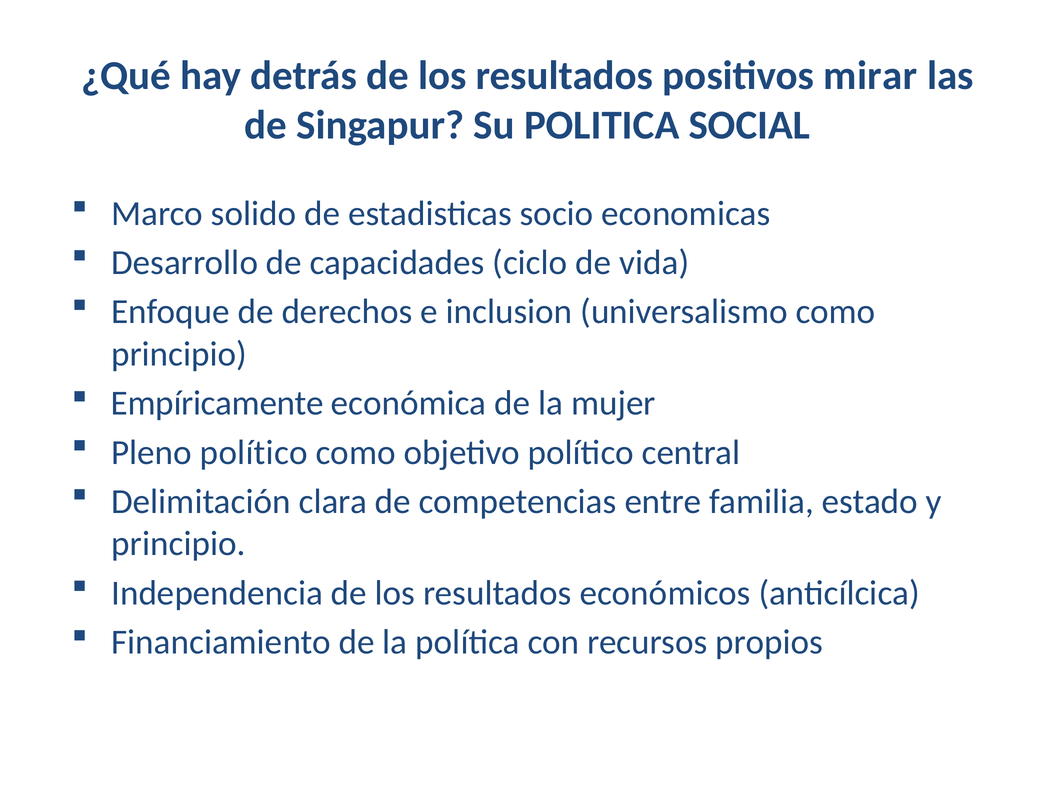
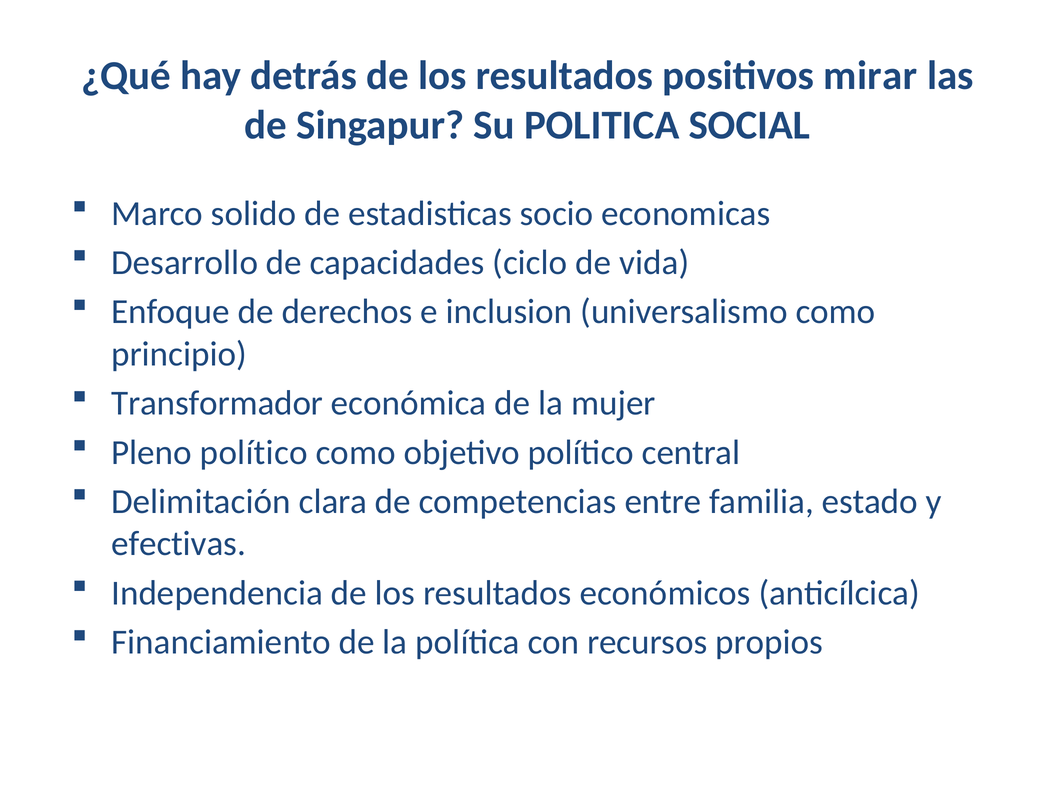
Empíricamente: Empíricamente -> Transformador (217, 403)
principio: principio -> efectivas (179, 544)
